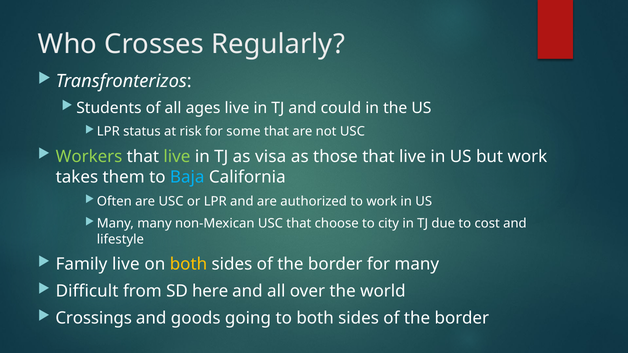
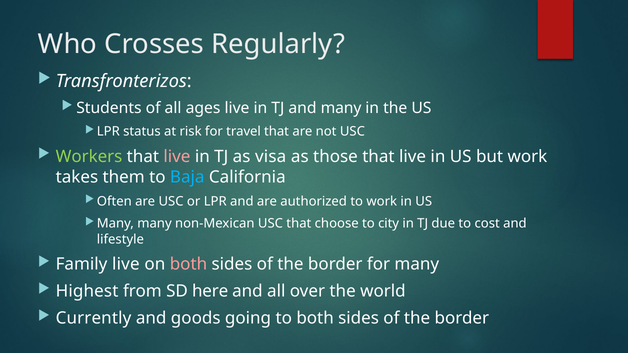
and could: could -> many (341, 108)
some: some -> travel (244, 132)
live colour: light green -> pink (177, 157)
both colour: yellow -> pink (188, 264)
Difficult: Difficult -> Highest (87, 291)
Crossings: Crossings -> Currently (94, 318)
